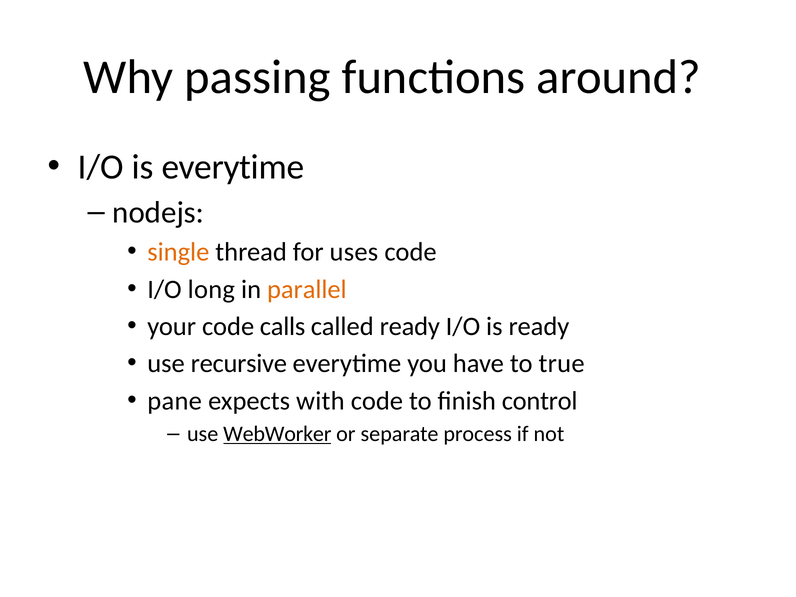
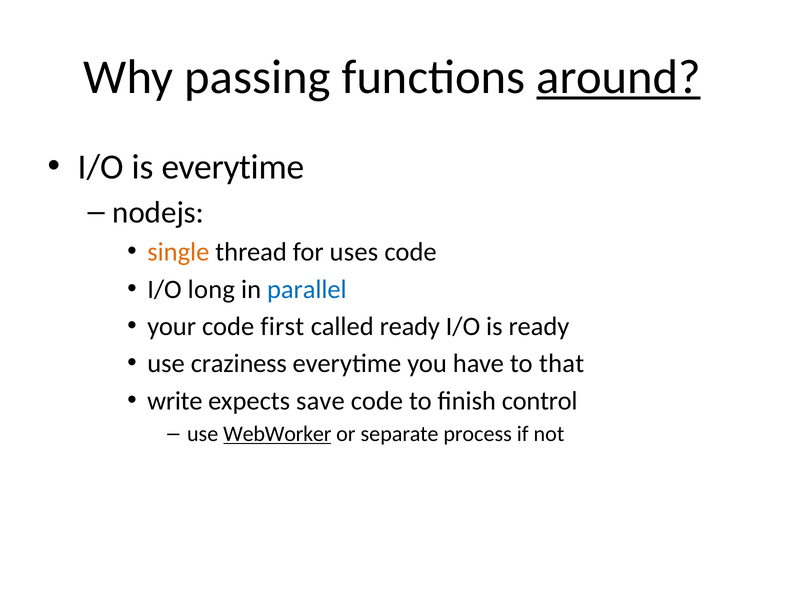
around underline: none -> present (619, 77)
parallel colour: orange -> blue (307, 289)
calls: calls -> first (282, 326)
recursive: recursive -> craziness (239, 364)
true: true -> that (562, 364)
pane: pane -> write (175, 401)
with: with -> save (320, 401)
